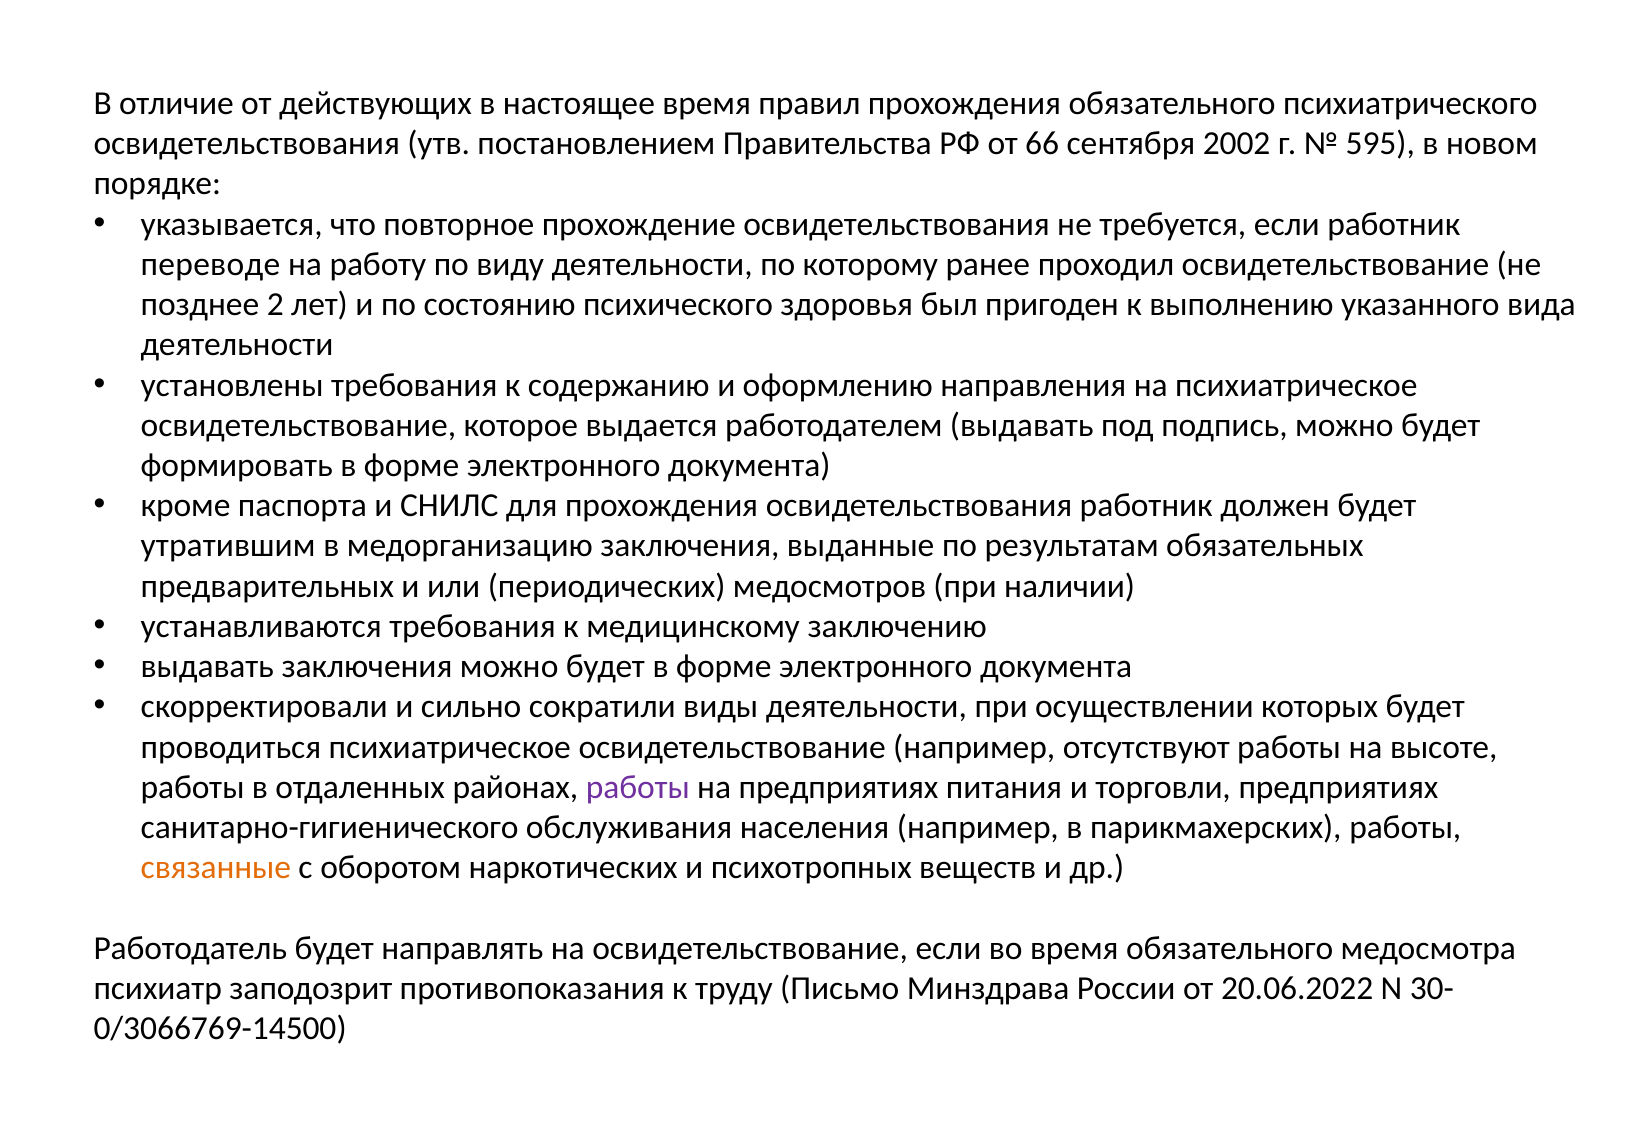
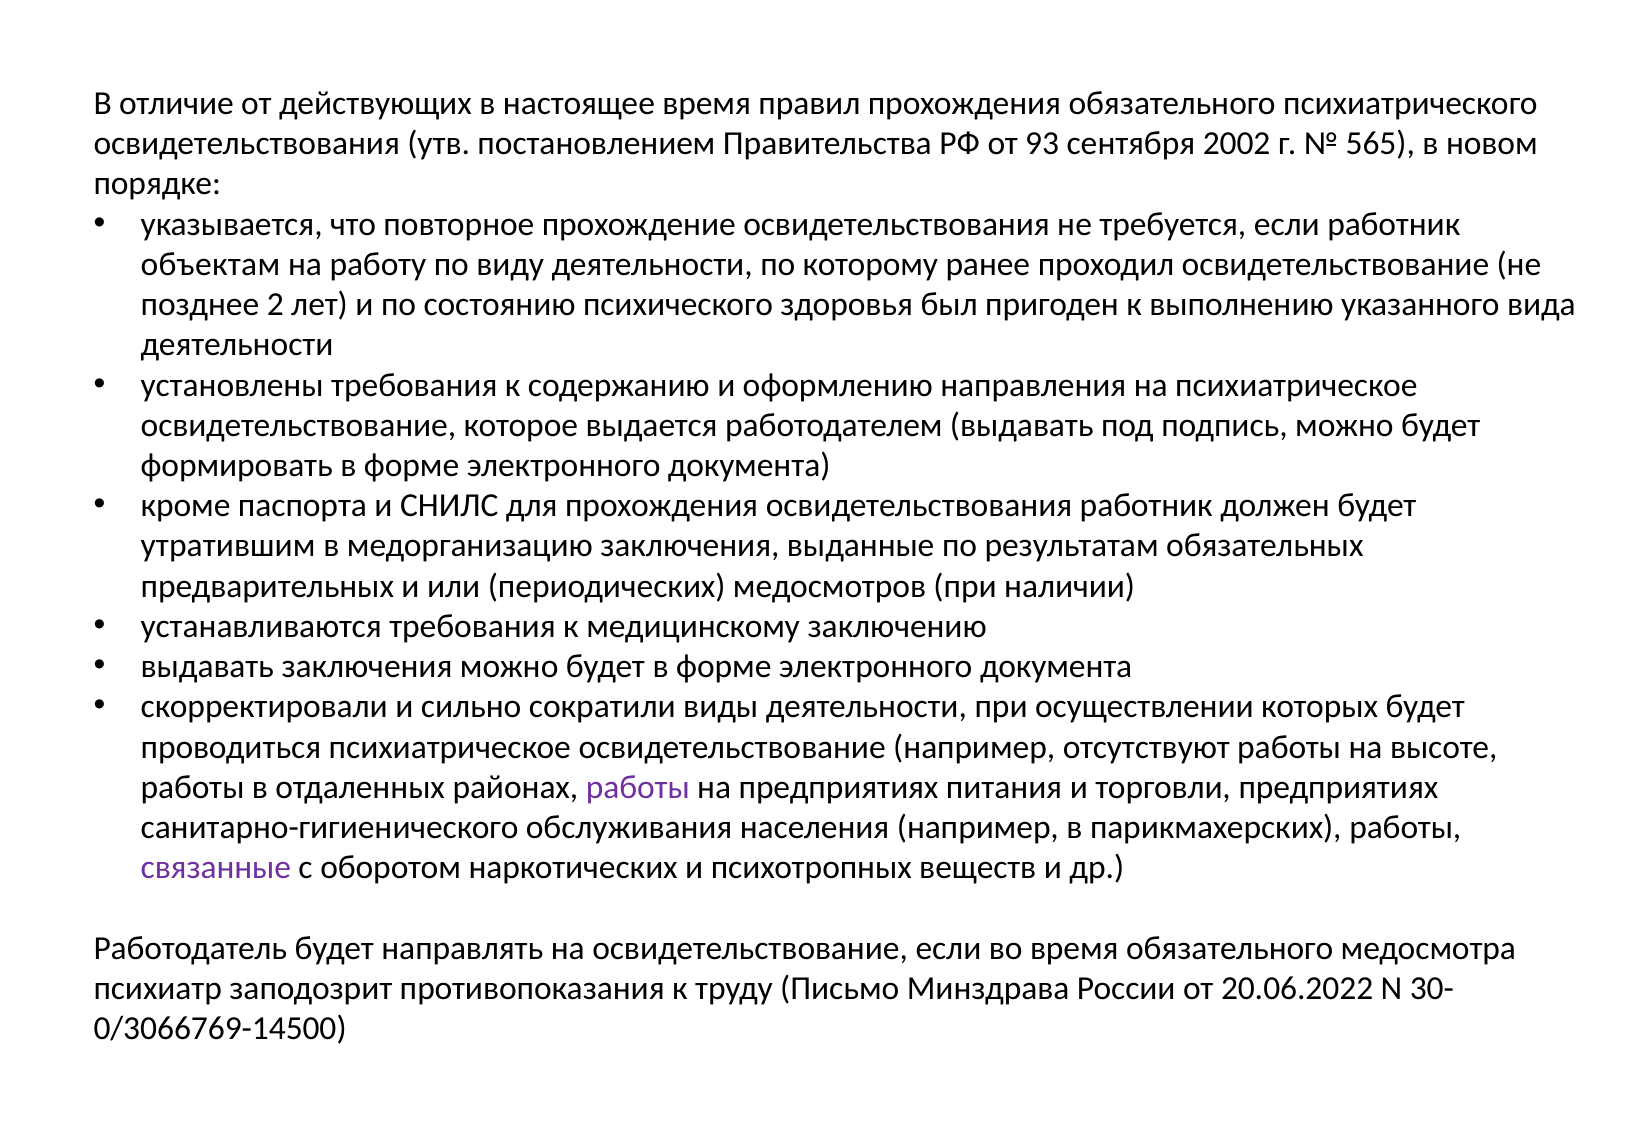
66: 66 -> 93 (1042, 144)
595: 595 -> 565 (1380, 144)
переводе: переводе -> объектам (210, 264)
связанные colour: orange -> purple (216, 868)
